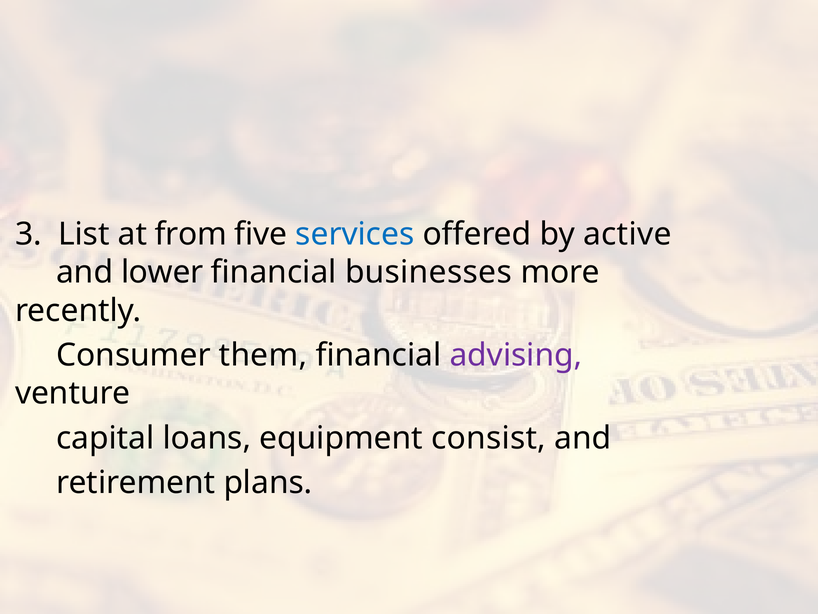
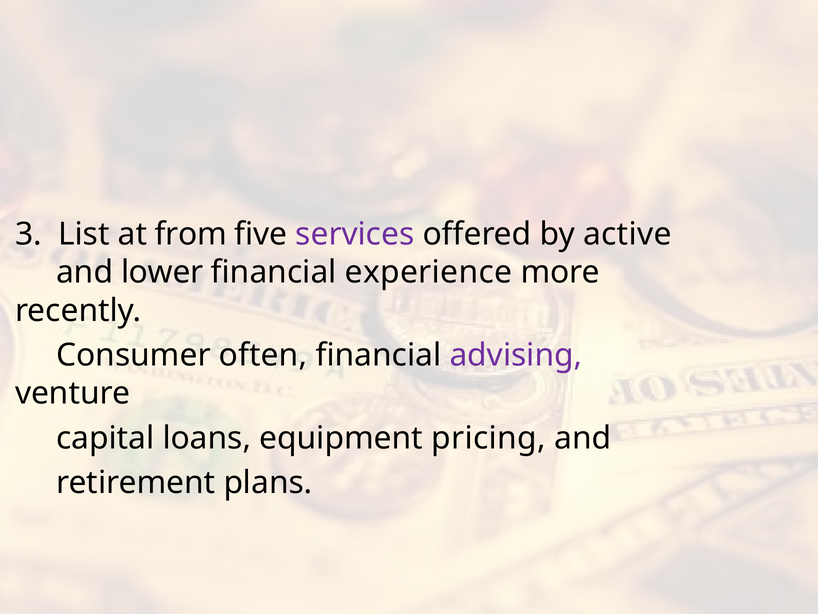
services colour: blue -> purple (355, 234)
businesses: businesses -> experience (428, 272)
them: them -> often (263, 355)
consist: consist -> pricing (488, 438)
